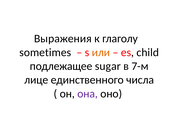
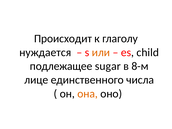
Выражения: Выражения -> Происходит (63, 39)
sometimes: sometimes -> нуждается (45, 52)
7-м: 7-м -> 8-м (140, 66)
она colour: purple -> orange (88, 94)
